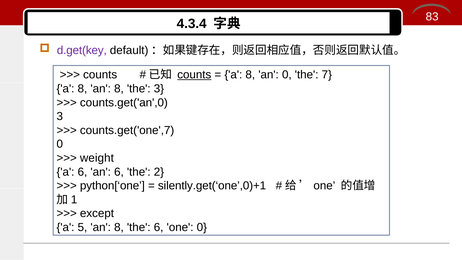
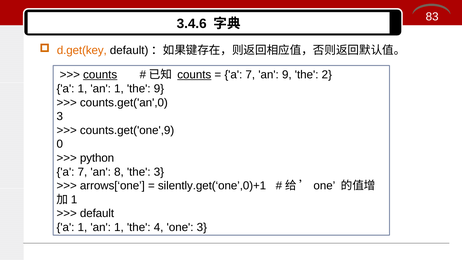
4.3.4: 4.3.4 -> 3.4.6 (192, 24)
d.get(key colour: purple -> orange (82, 50)
counts underline: none -> present (100, 75)
8: 8 -> 7 (250, 75)
an 0: 0 -> 9 (287, 75)
7: 7 -> 2 (327, 75)
8: 8 -> 1 (82, 89)
8: 8 -> 1 (119, 89)
the 3: 3 -> 9 (159, 89)
counts.get('one',7: counts.get('one',7 -> counts.get('one',9 (127, 130)
weight: weight -> python (97, 158)
6: 6 -> 7 (82, 172)
an 6: 6 -> 8 (119, 172)
the 2: 2 -> 3 (159, 172)
python[‘one: python[‘one -> arrows[‘one (112, 186)
except: except -> default (97, 213)
5: 5 -> 1 (82, 227)
8: 8 -> 1 (119, 227)
the 6: 6 -> 4 (159, 227)
one 0: 0 -> 3 (202, 227)
